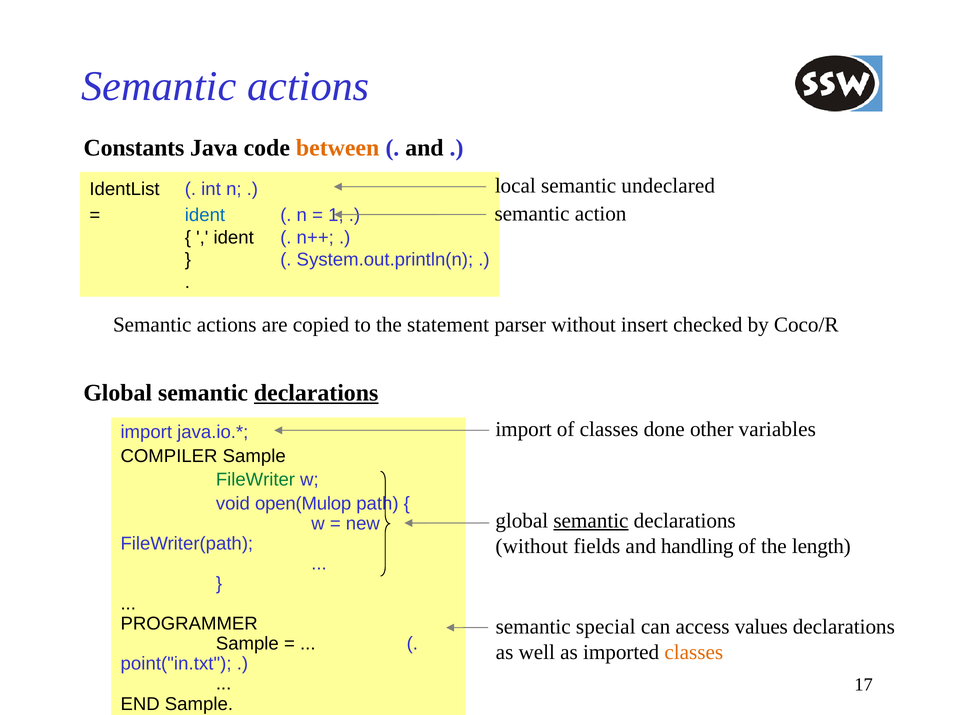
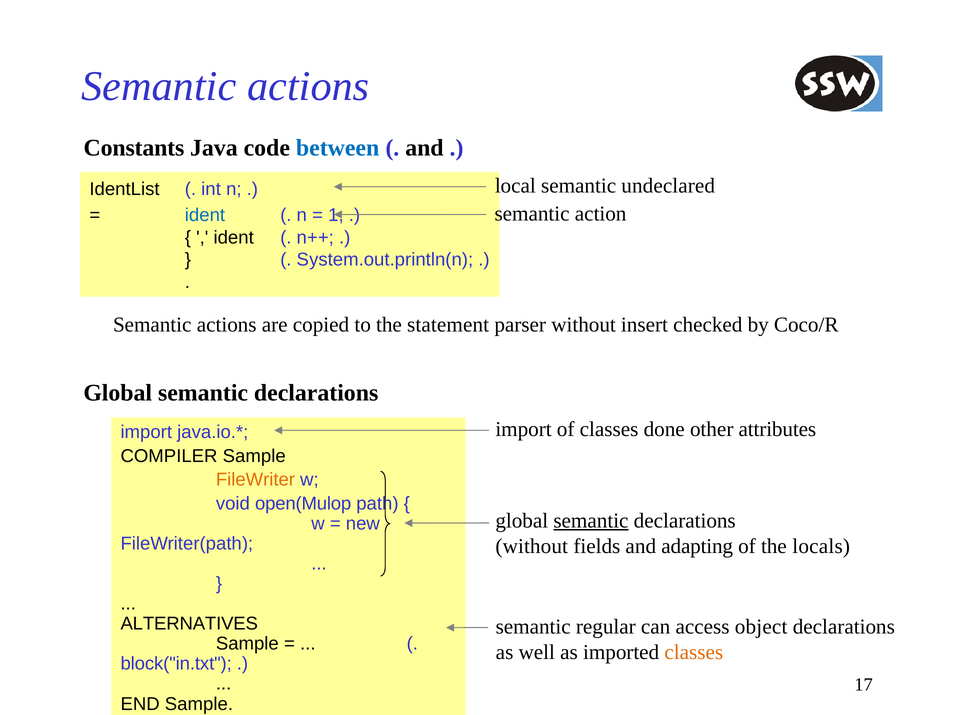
between colour: orange -> blue (338, 148)
declarations underline: present -> none (316, 393)
variables: variables -> attributes (777, 430)
FileWriter colour: green -> orange (255, 480)
handling: handling -> adapting (697, 546)
length: length -> locals (821, 546)
PROGRAMMER: PROGRAMMER -> ALTERNATIVES (189, 624)
special: special -> regular (606, 627)
values: values -> object (761, 627)
point("in.txt: point("in.txt -> block("in.txt (176, 664)
